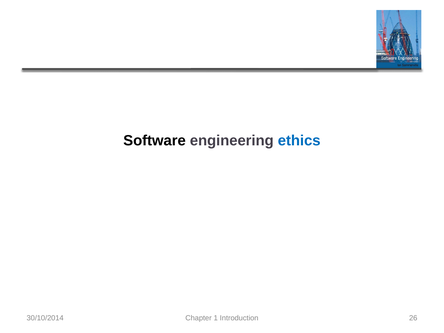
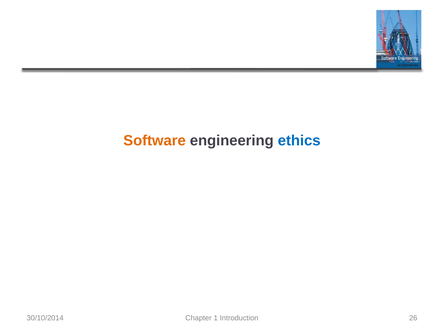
Software colour: black -> orange (155, 141)
